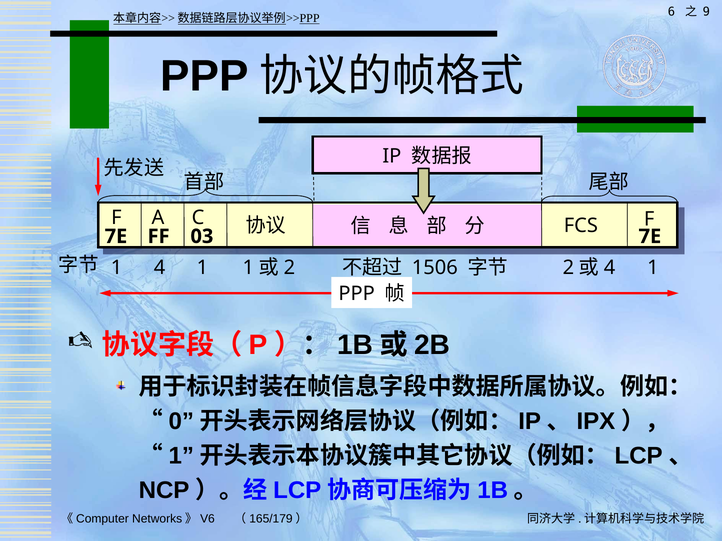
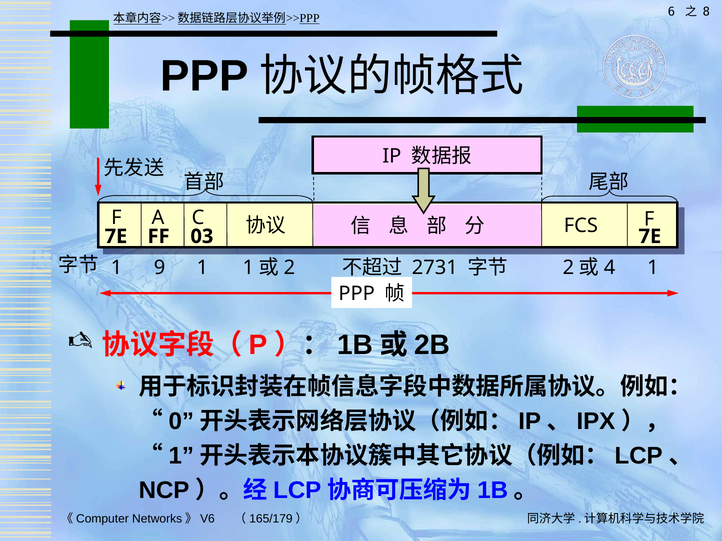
9: 9 -> 8 (706, 12)
1506: 1506 -> 2731 (435, 268)
1 4: 4 -> 9 (160, 268)
